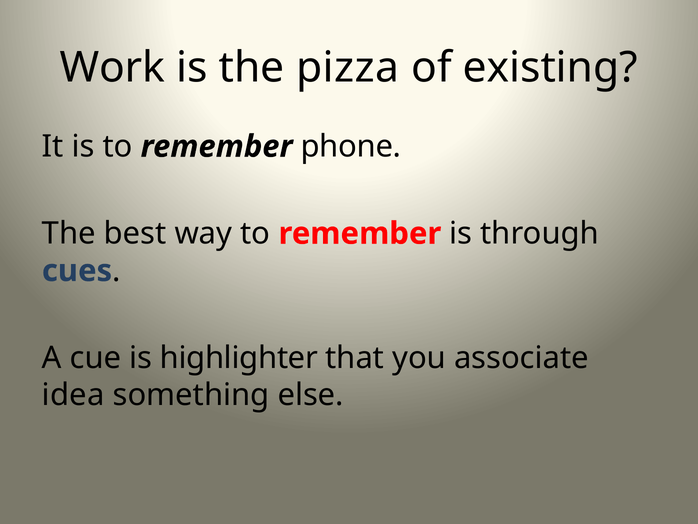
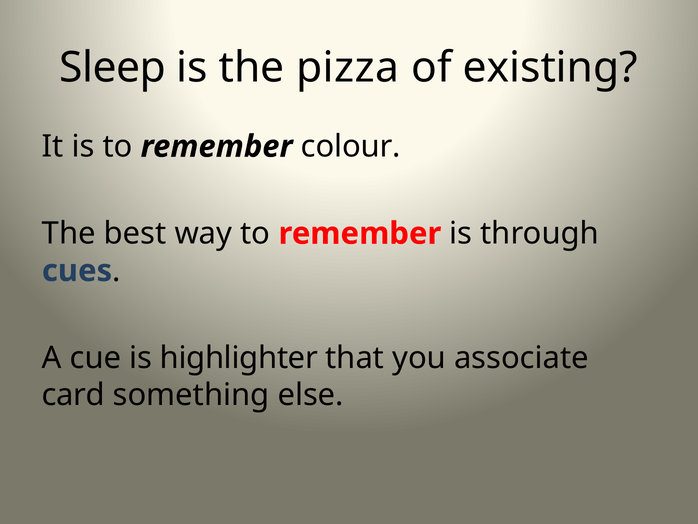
Work: Work -> Sleep (113, 68)
phone: phone -> colour (351, 146)
idea: idea -> card (73, 395)
